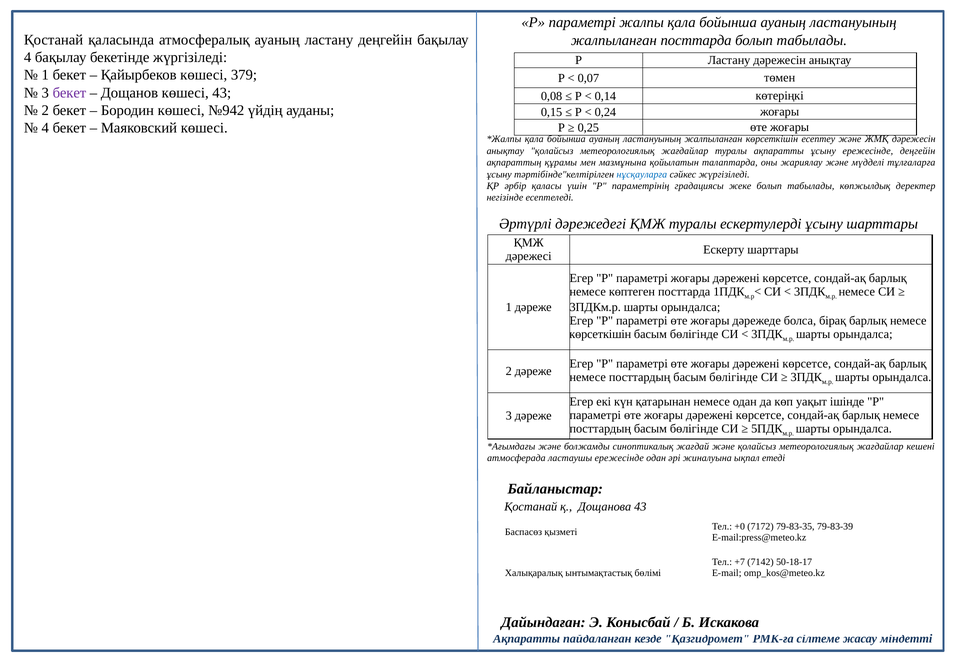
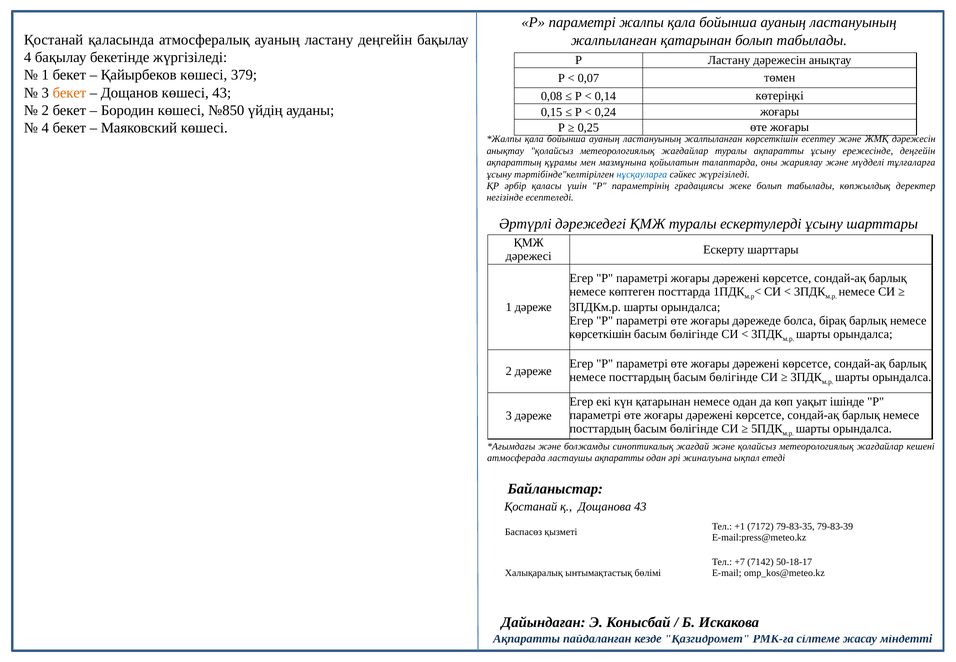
жалпыланған посттарда: посттарда -> қатарынан (696, 40)
бекет colour: purple -> orange (69, 93)
№942: №942 -> №850 (226, 110)
ластаушы ережесінде: ережесінде -> ақпаратты (619, 458)
+0: +0 -> +1 (740, 526)
